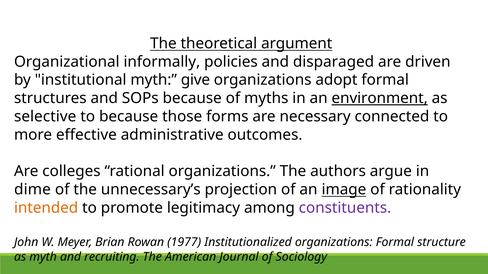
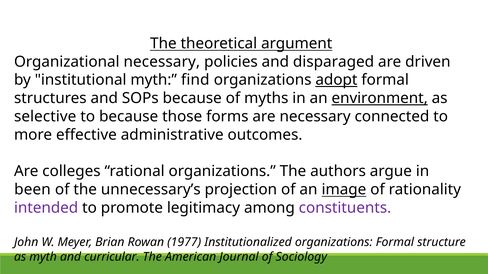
Organizational informally: informally -> necessary (162, 62)
give: give -> find (195, 80)
adopt underline: none -> present (336, 80)
dime: dime -> been (32, 190)
intended colour: orange -> purple (46, 208)
recruiting: recruiting -> curricular (112, 257)
